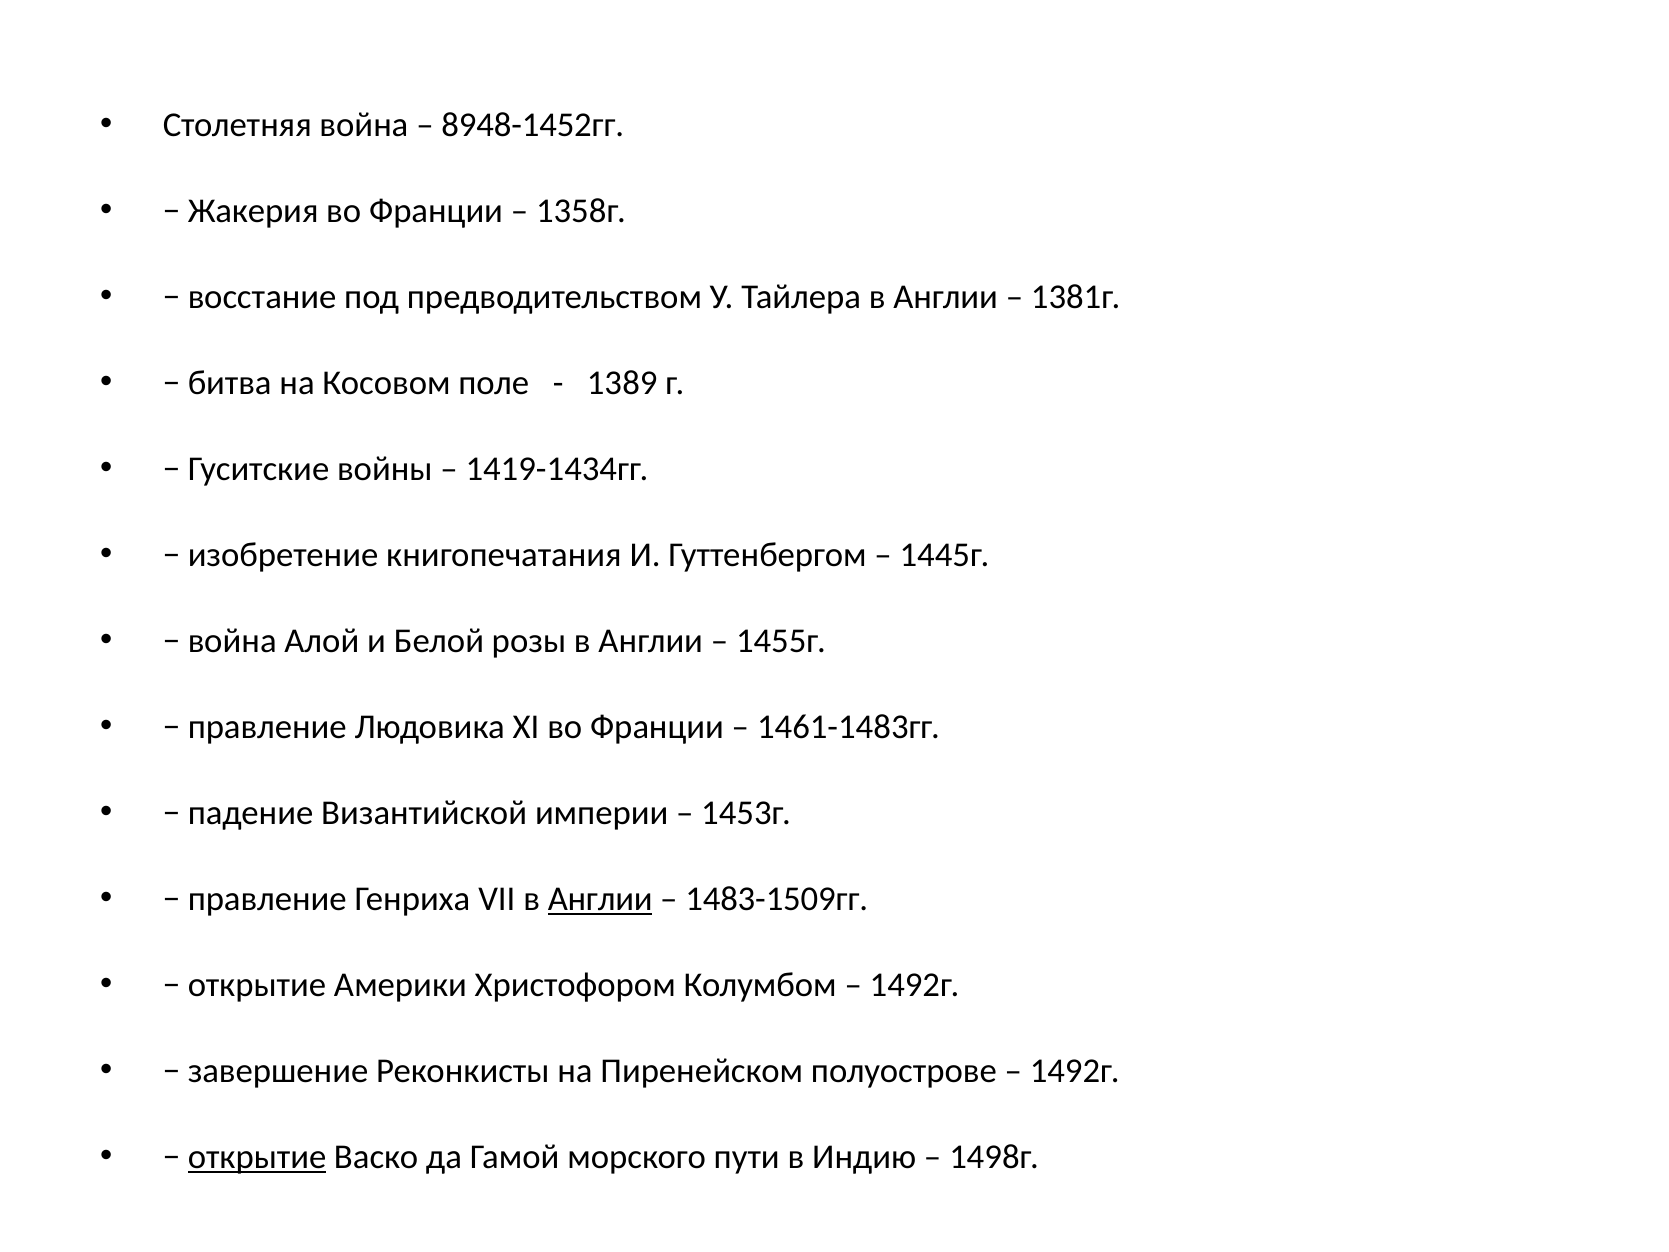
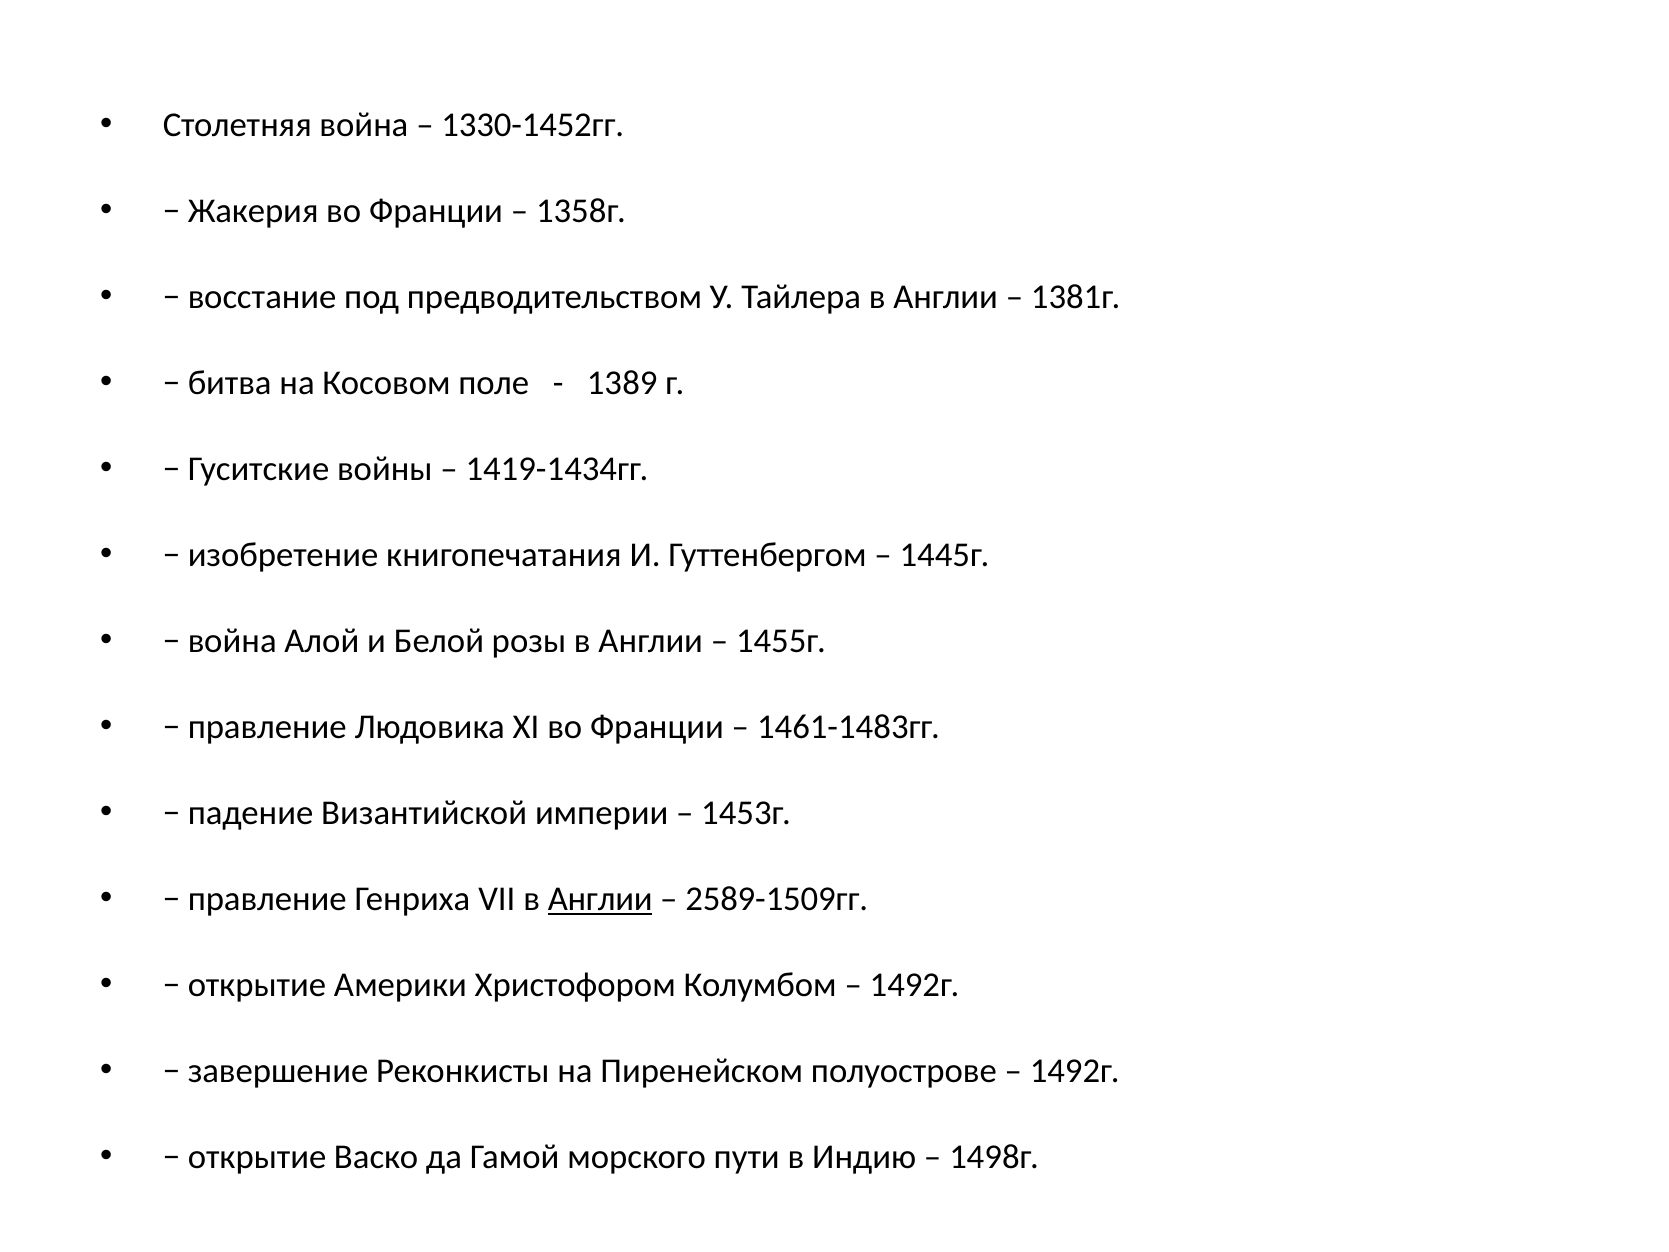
8948-1452гг: 8948-1452гг -> 1330-1452гг (533, 125)
1483-1509гг: 1483-1509гг -> 2589-1509гг (777, 899)
открытие underline: present -> none (257, 1157)
